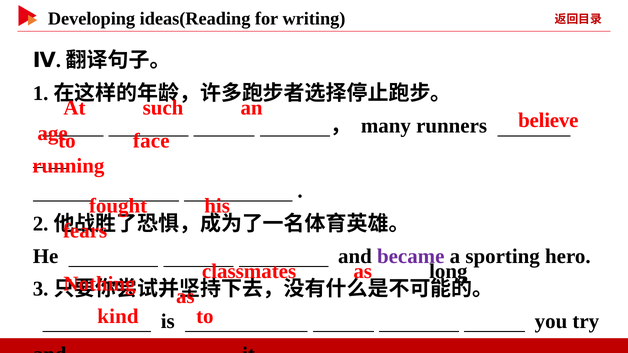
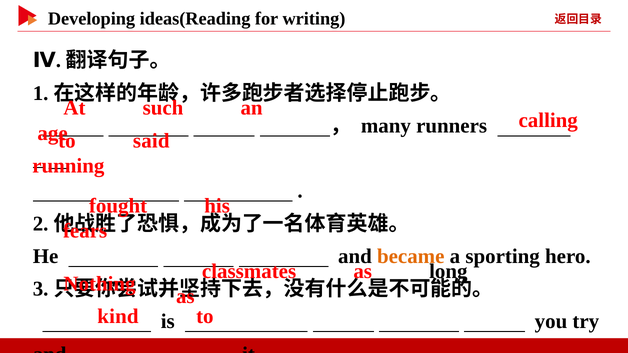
believe: believe -> calling (548, 121)
face: face -> said (151, 141)
became colour: purple -> orange (411, 256)
